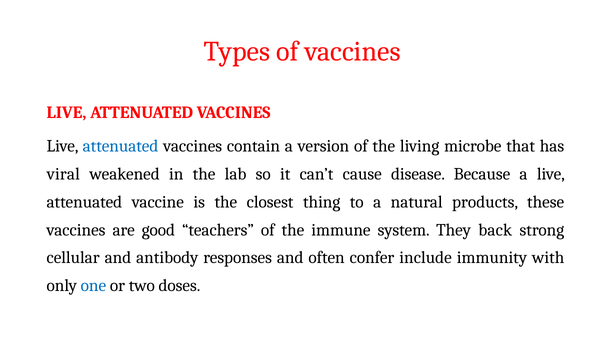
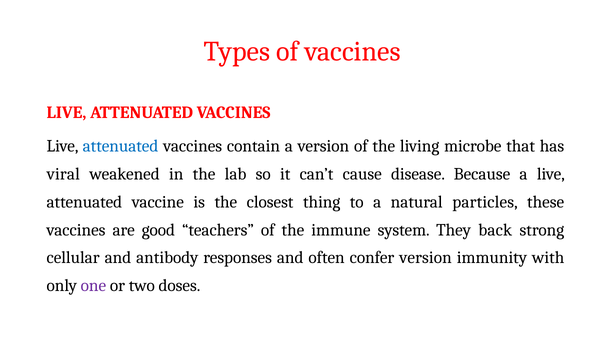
products: products -> particles (485, 202)
confer include: include -> version (426, 258)
one colour: blue -> purple (93, 285)
